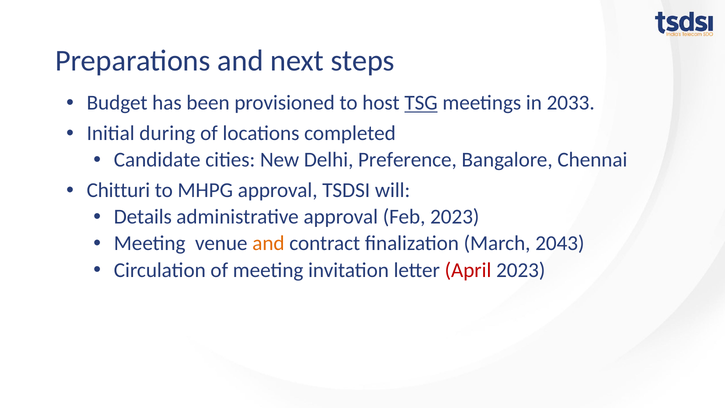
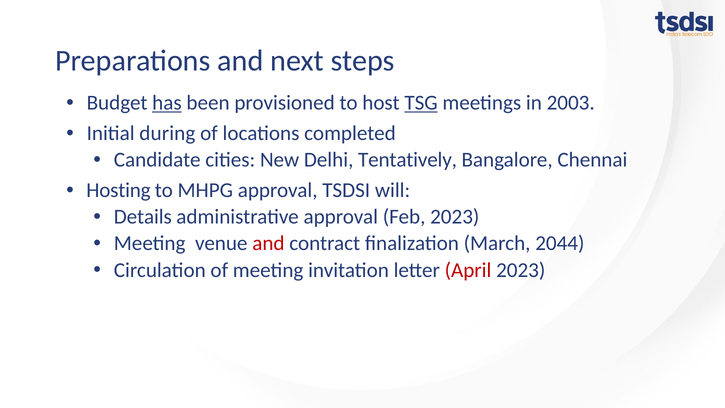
has underline: none -> present (167, 103)
2033: 2033 -> 2003 (571, 103)
Preference: Preference -> Tentatively (408, 160)
Chitturi: Chitturi -> Hosting (118, 190)
and colour: orange -> red (268, 243)
2043: 2043 -> 2044 (560, 243)
